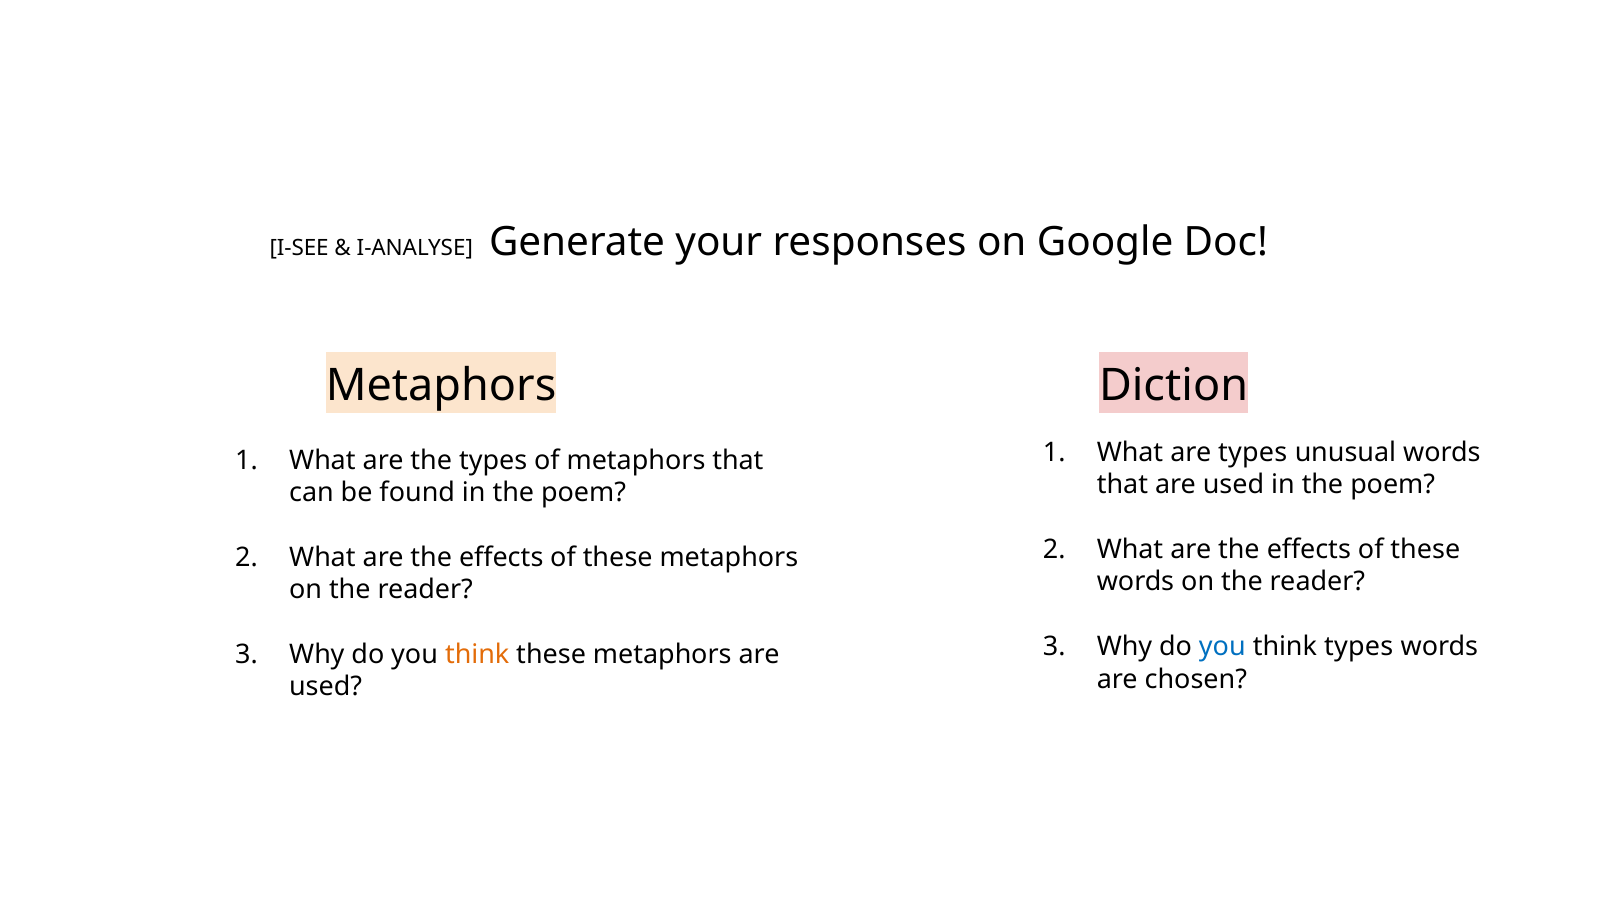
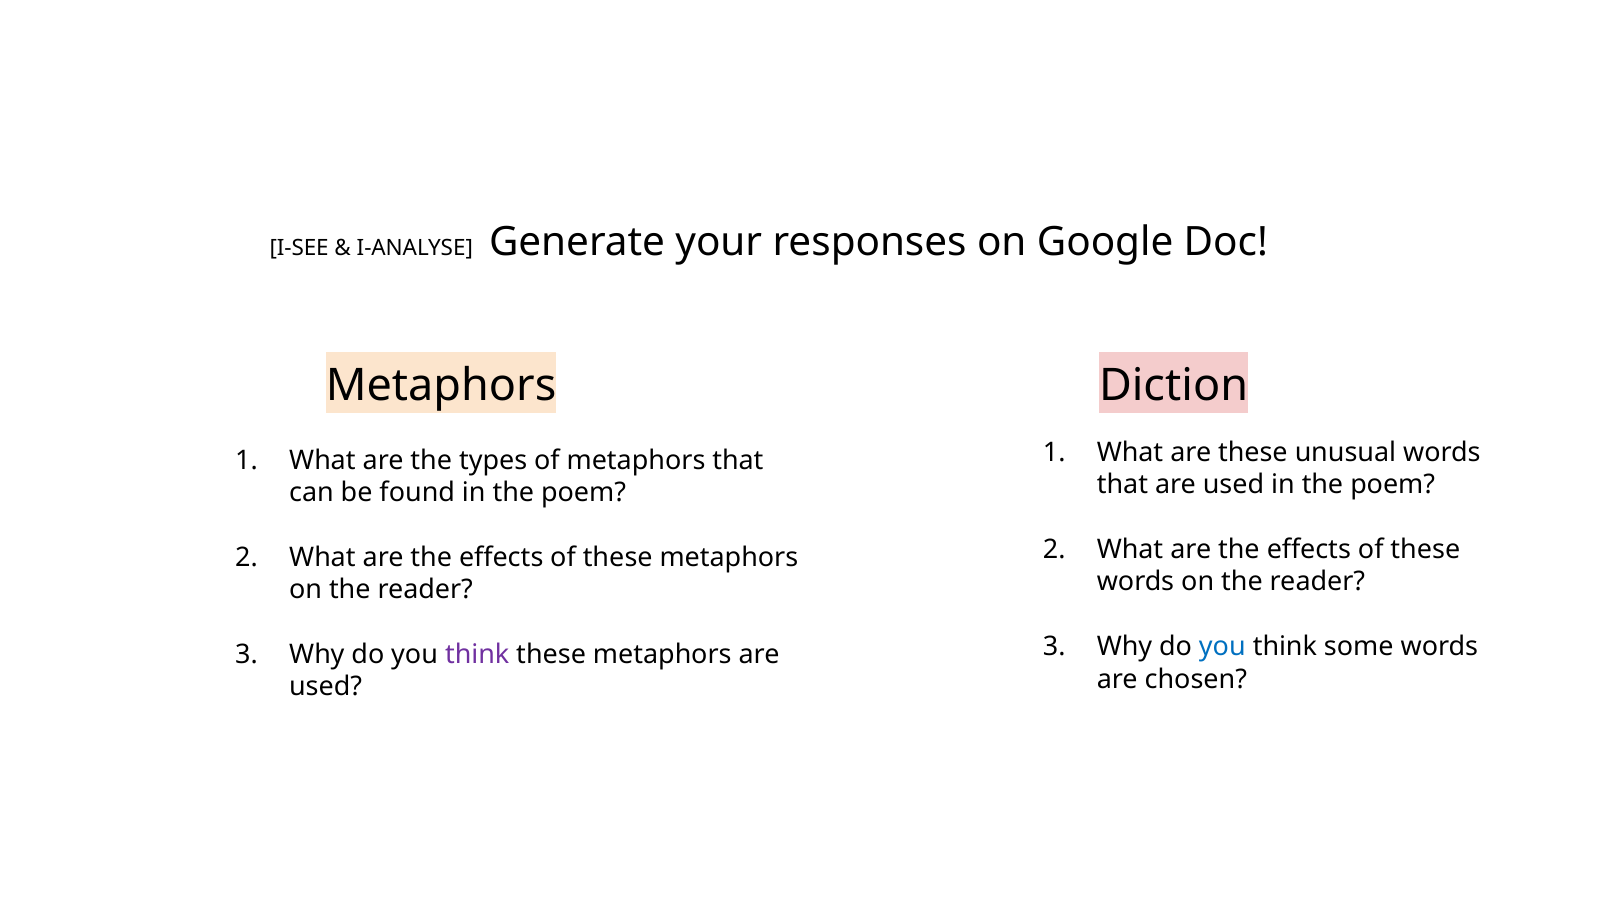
are types: types -> these (1253, 453)
think types: types -> some (1359, 647)
think colour: orange -> purple (477, 654)
